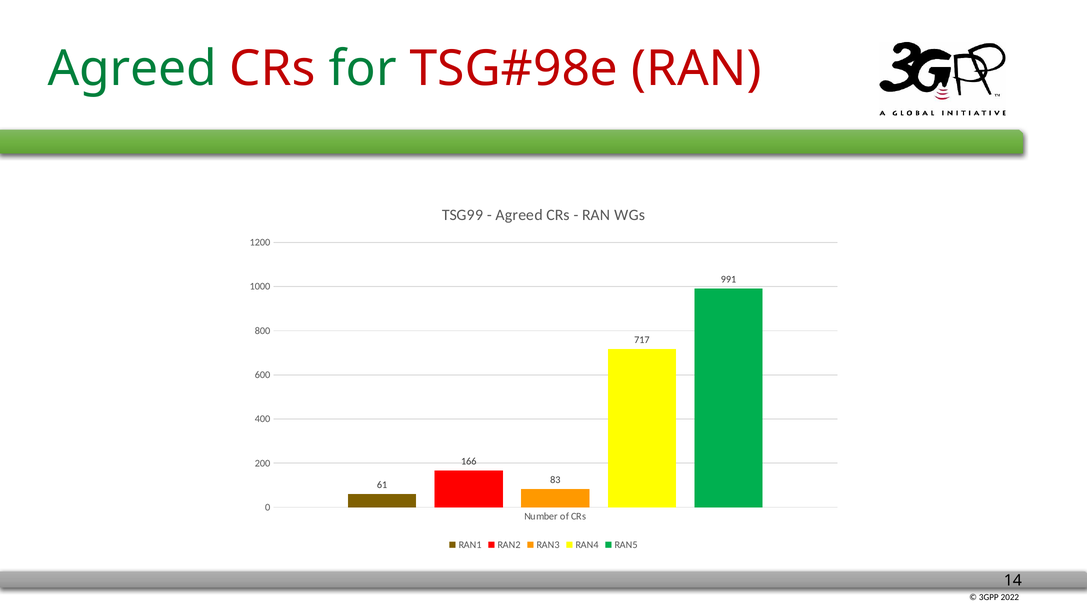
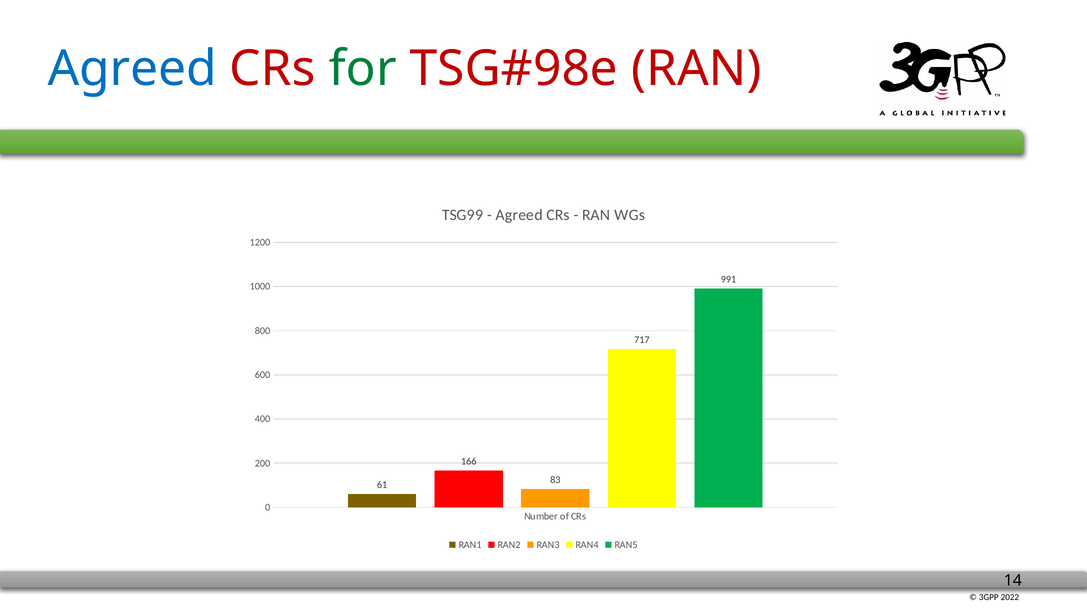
Agreed colour: green -> blue (132, 69)
